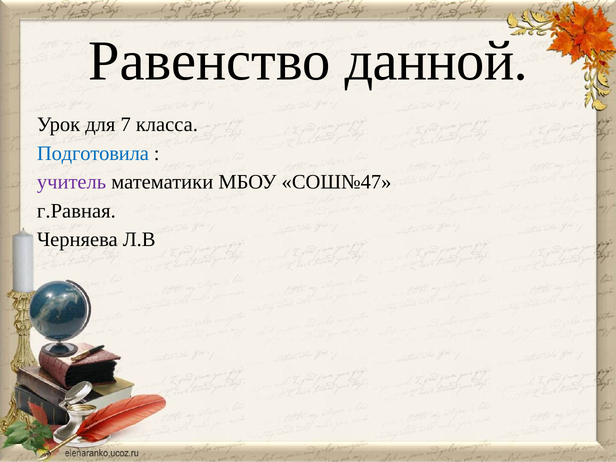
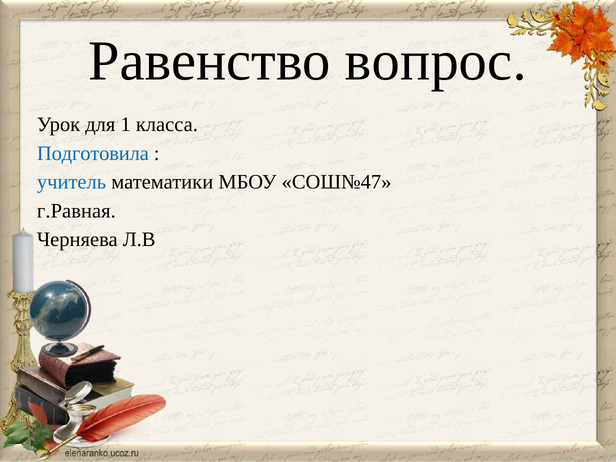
данной: данной -> вопрос (436, 61)
7: 7 -> 1 (126, 125)
учитель colour: purple -> blue (72, 182)
